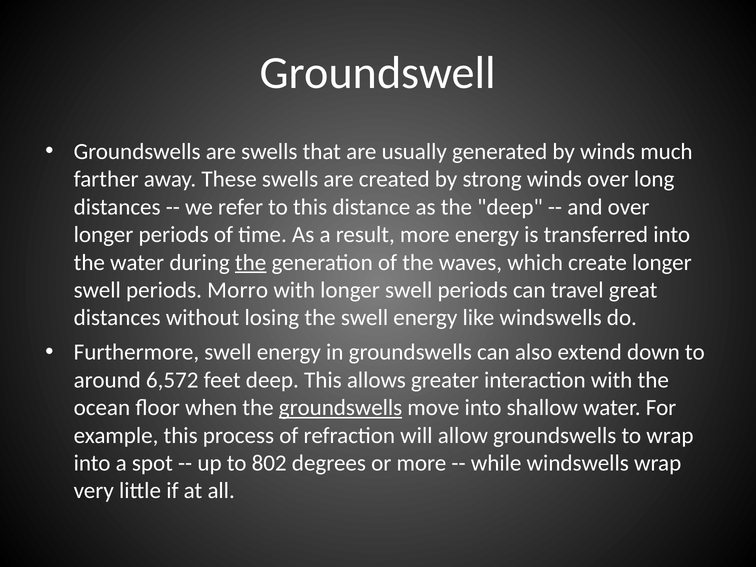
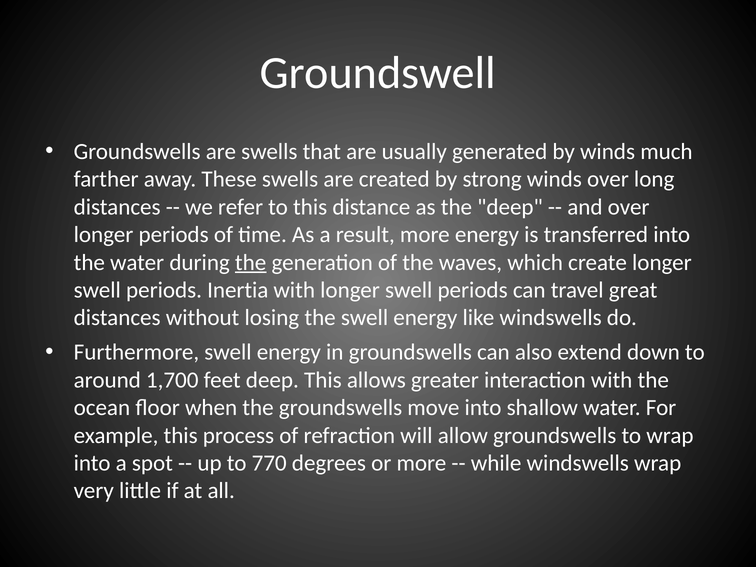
Morro: Morro -> Inertia (238, 290)
6,572: 6,572 -> 1,700 (172, 380)
groundswells underline: present -> none (341, 408)
802: 802 -> 770 (269, 463)
